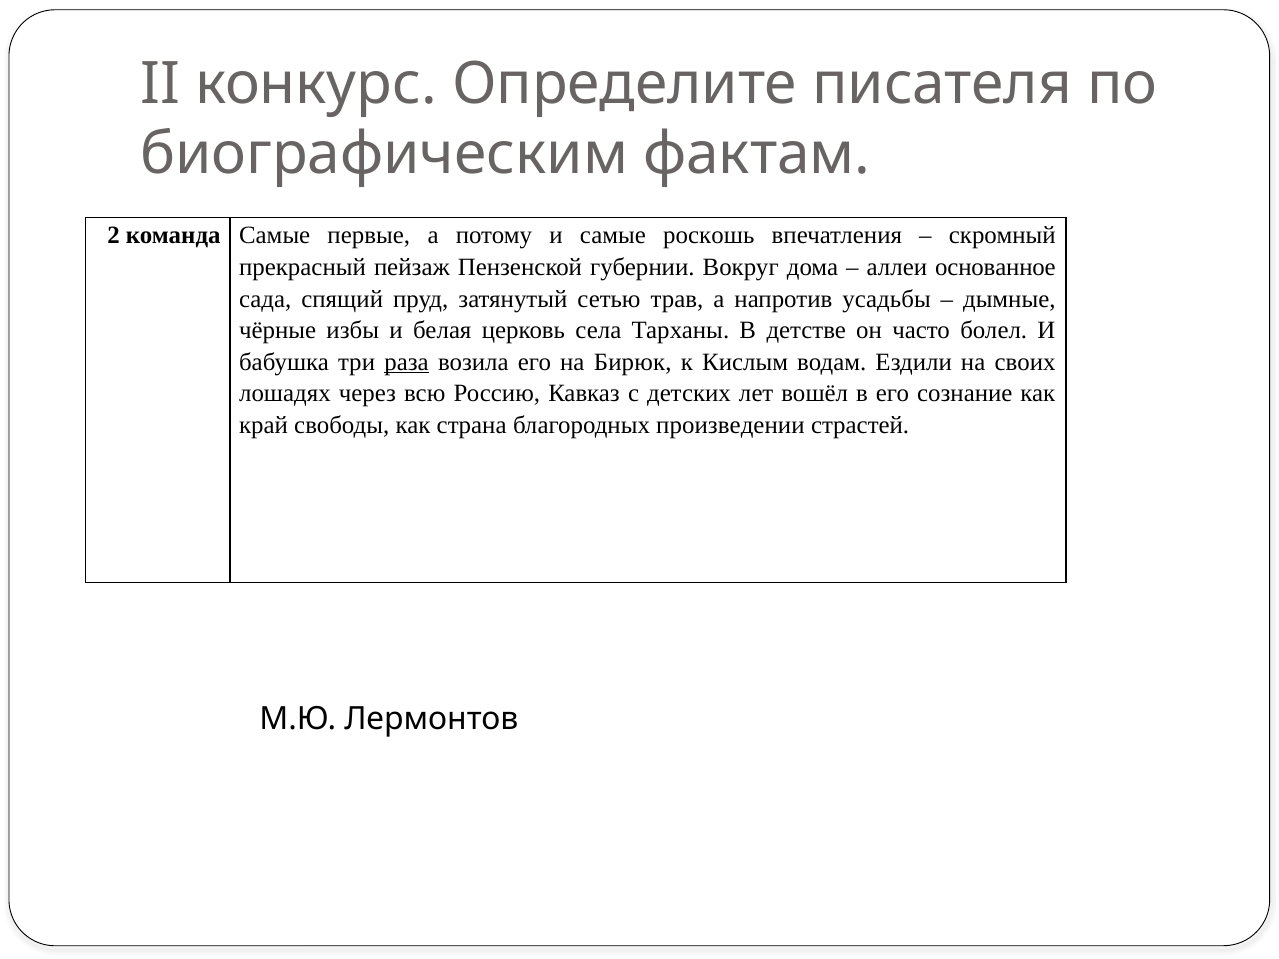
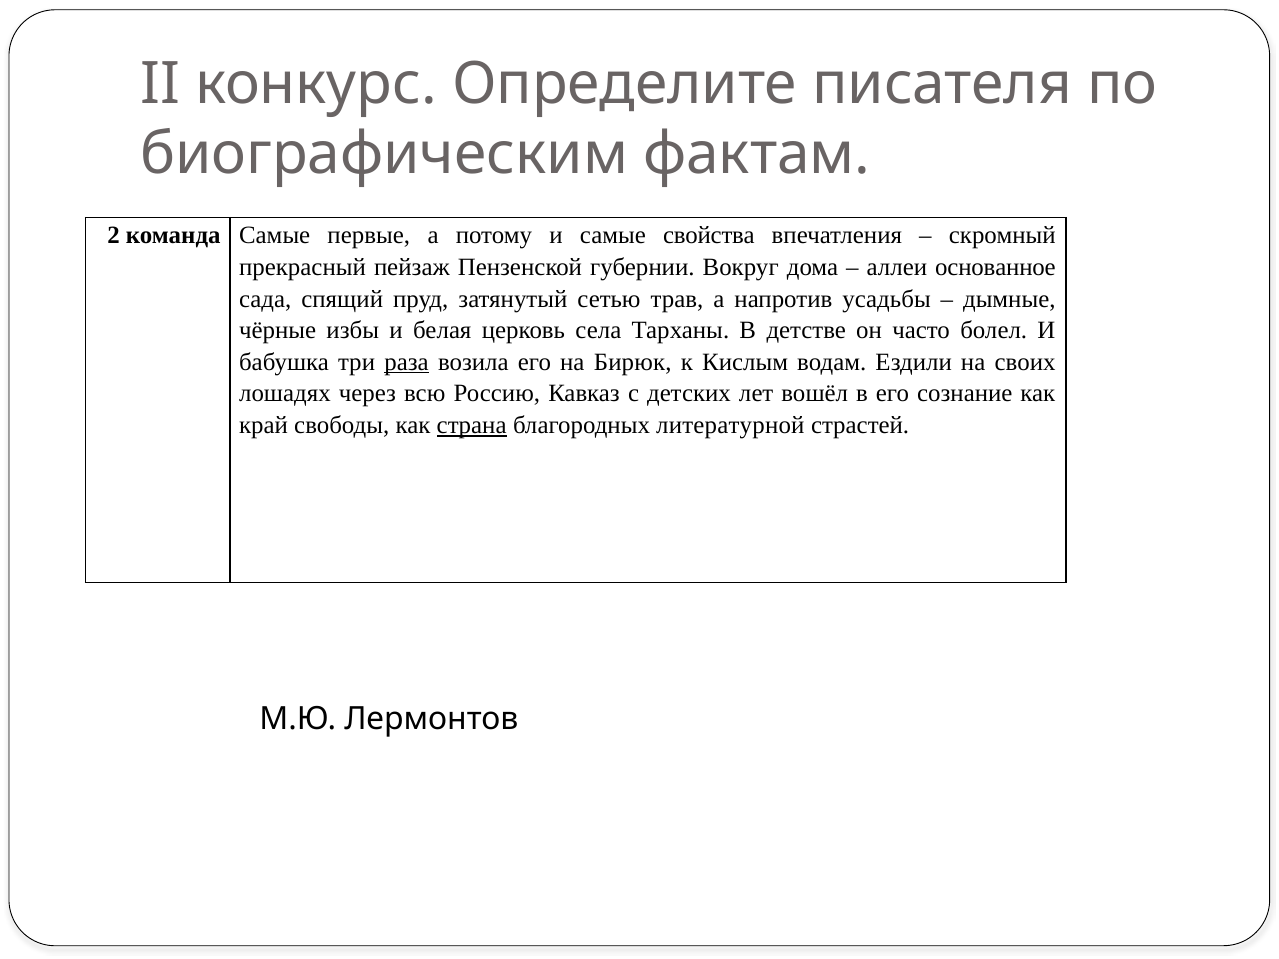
роскошь: роскошь -> свойства (709, 236)
страна underline: none -> present (472, 425)
произведении: произведении -> литературной (730, 425)
